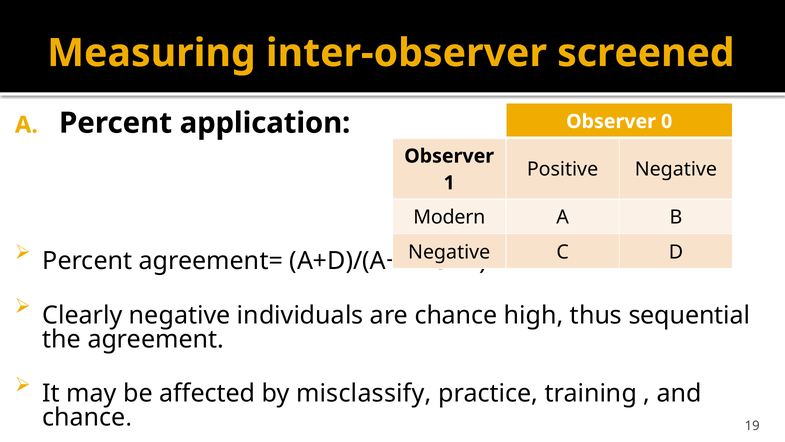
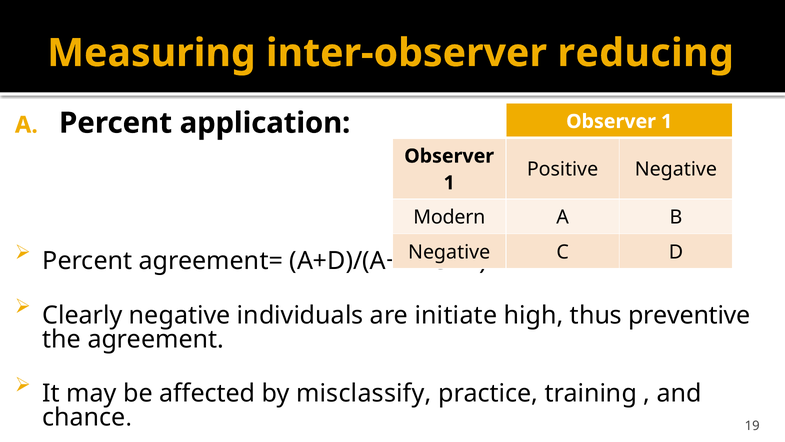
screened: screened -> reducing (646, 53)
0: 0 -> 1 (667, 121)
are chance: chance -> initiate (456, 315)
sequential: sequential -> preventive (689, 315)
